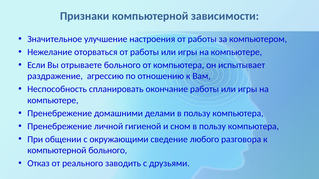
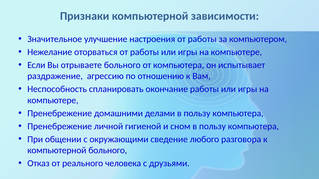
заводить: заводить -> человека (123, 164)
